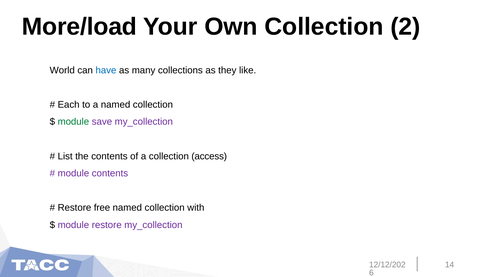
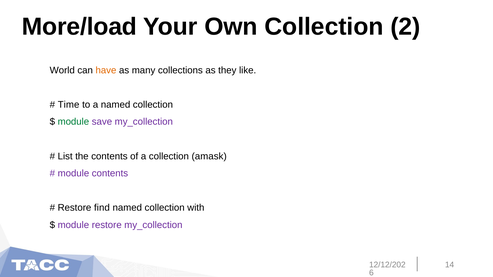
have colour: blue -> orange (106, 70)
Each: Each -> Time (69, 105)
access: access -> amask (209, 156)
free: free -> find (102, 208)
